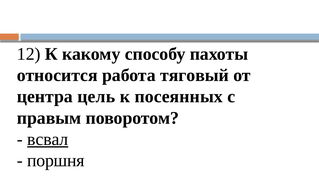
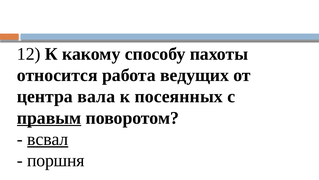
тяговый: тяговый -> ведущих (195, 75)
цель: цель -> вала (96, 96)
правым underline: none -> present (49, 118)
